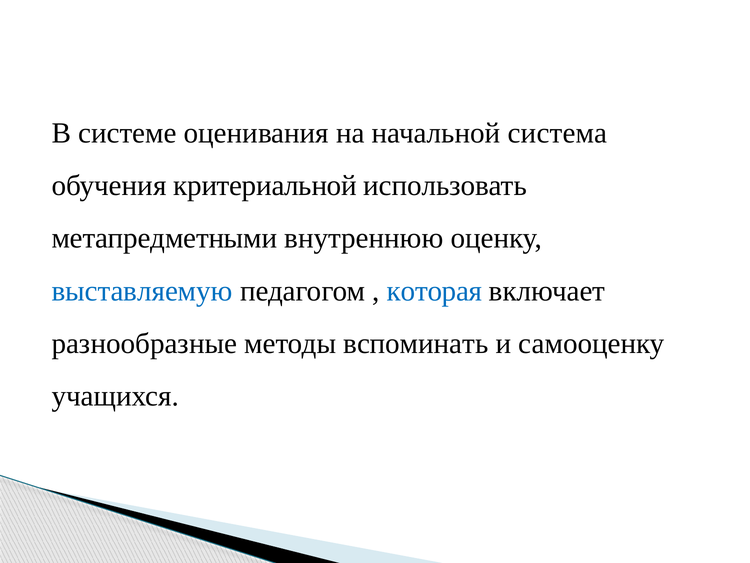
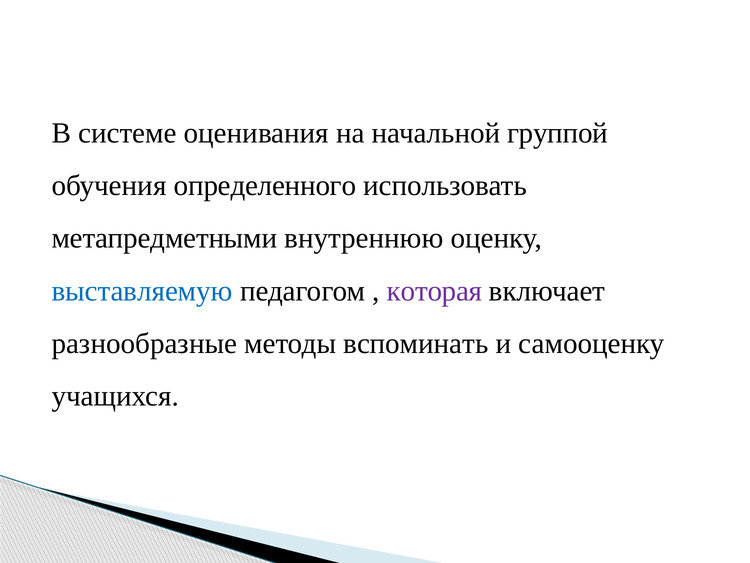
система: система -> группой (558, 133)
критериальной: критериальной -> определенного (265, 186)
которая colour: blue -> purple (435, 291)
